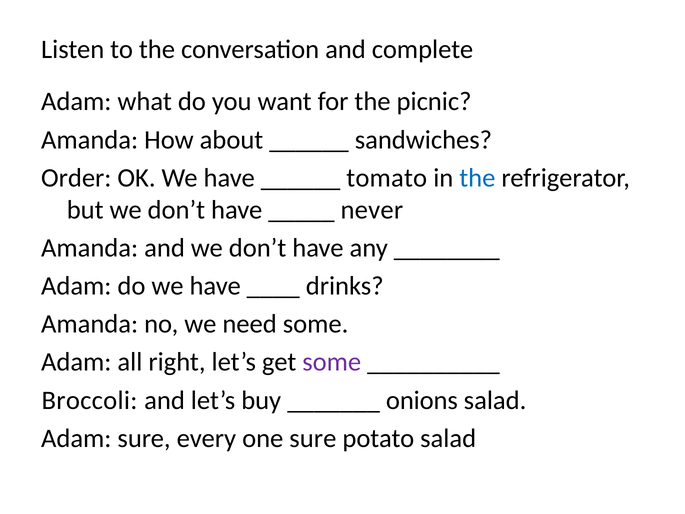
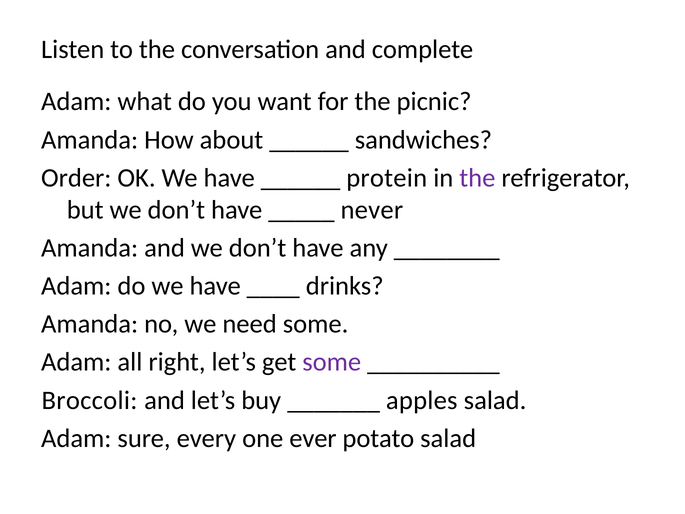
tomato: tomato -> protein (387, 178)
the colour: blue -> purple (477, 178)
onions: onions -> apples (422, 400)
one sure: sure -> ever (313, 438)
